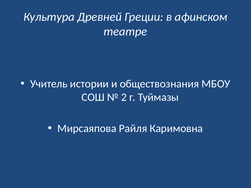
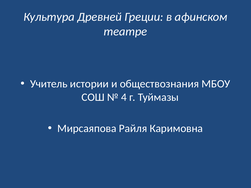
2: 2 -> 4 (124, 97)
